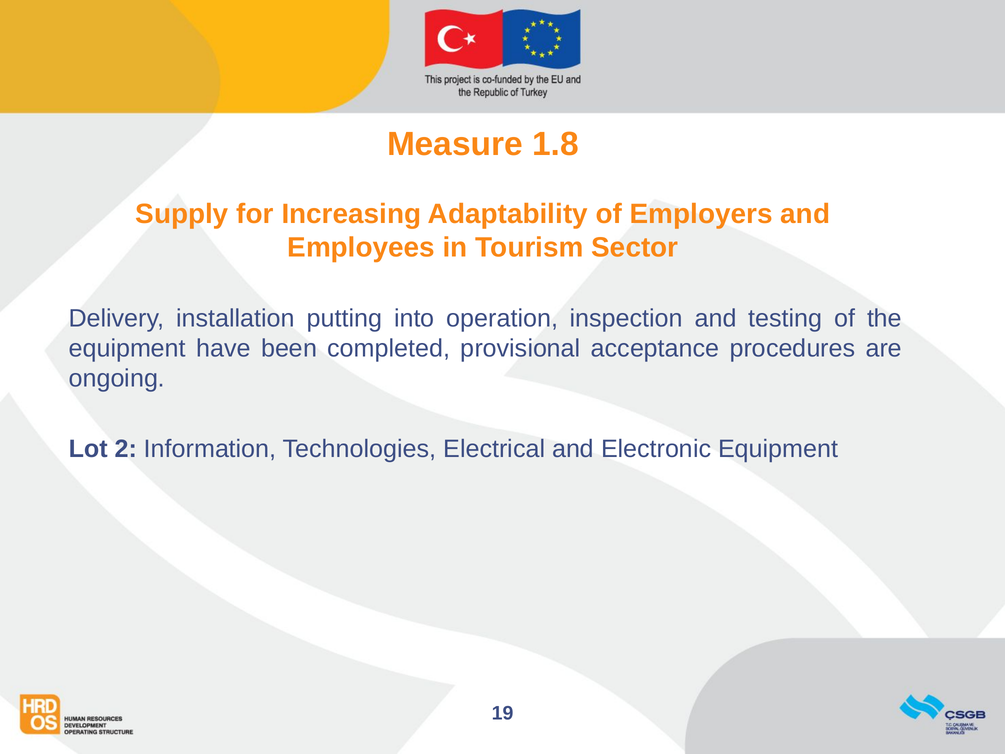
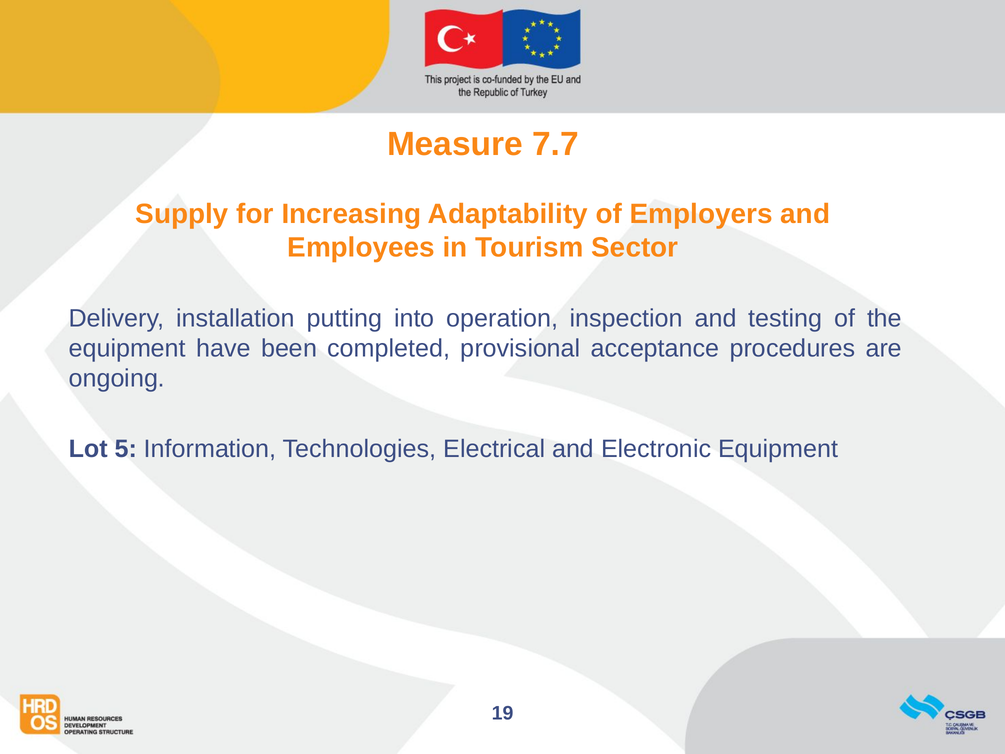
1.8: 1.8 -> 7.7 (555, 144)
2: 2 -> 5 (126, 449)
